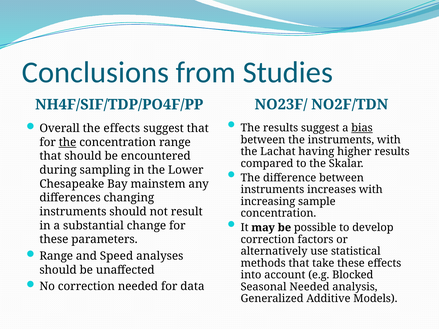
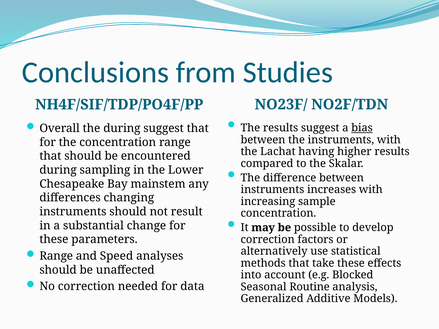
the effects: effects -> during (122, 128)
the underline: present -> none (68, 142)
Seasonal Needed: Needed -> Routine (310, 287)
